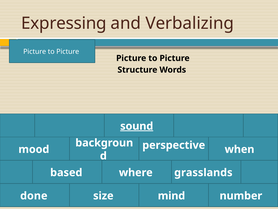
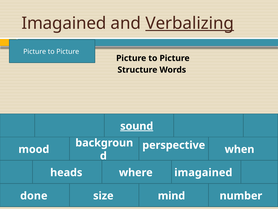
Expressing: Expressing -> Imagained (64, 23)
Verbalizing underline: none -> present (190, 23)
based: based -> heads (66, 172)
where grasslands: grasslands -> imagained (203, 172)
